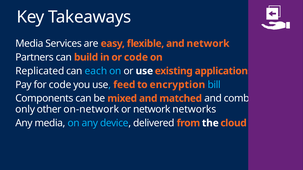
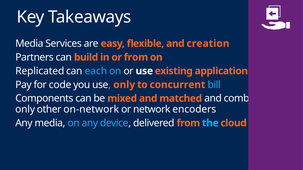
and network: network -> creation (208, 44)
or code: code -> from (136, 57)
use feed: feed -> only (124, 85)
encryption: encryption -> concurrent (177, 85)
networks: networks -> encoders (194, 110)
the colour: white -> light blue (210, 123)
